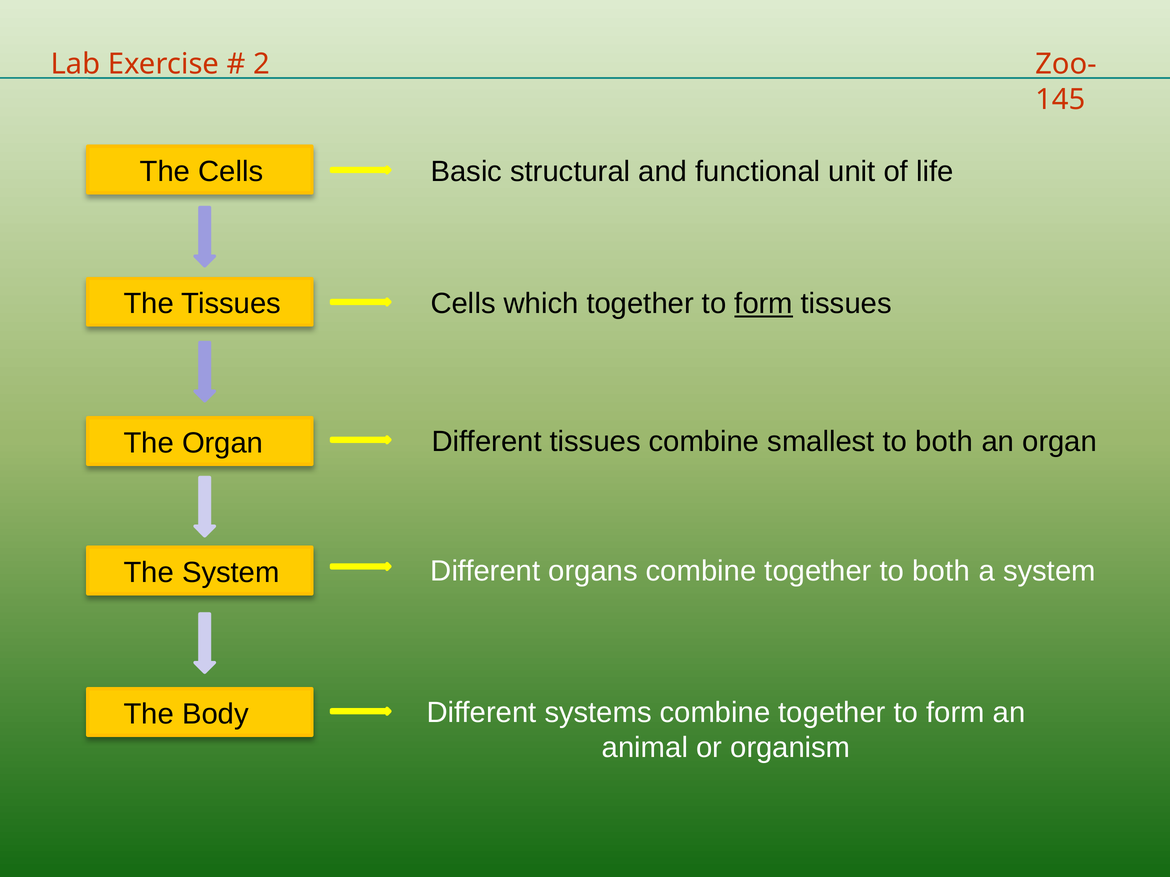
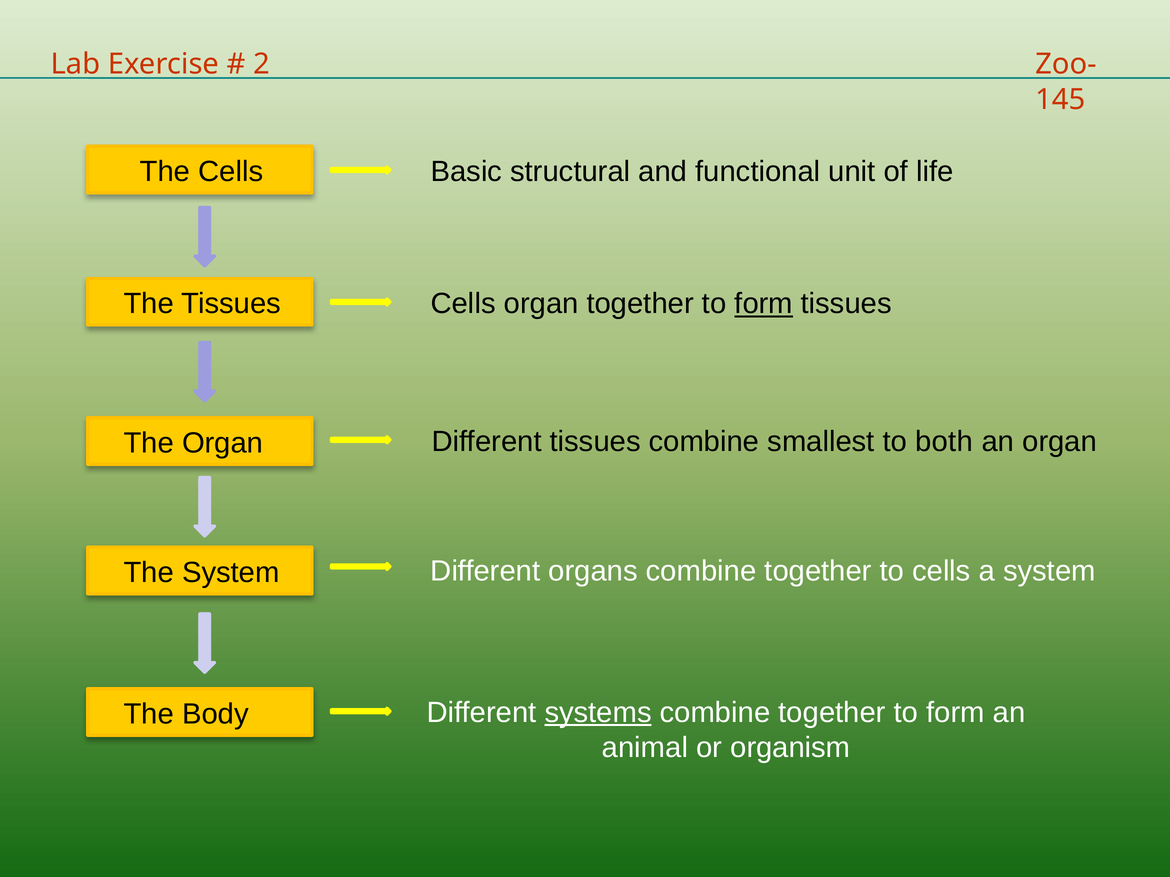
Cells which: which -> organ (541, 304)
together to both: both -> cells (941, 571)
systems underline: none -> present (598, 713)
